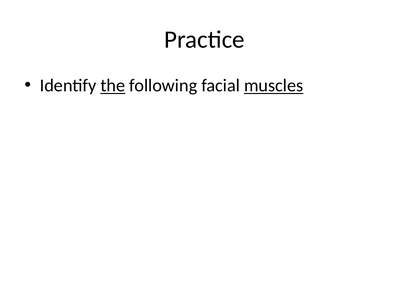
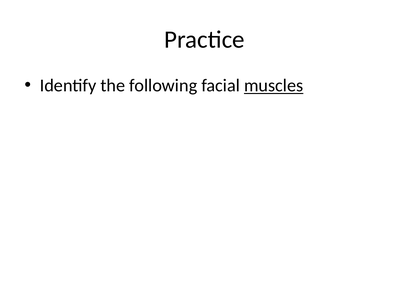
the underline: present -> none (113, 86)
